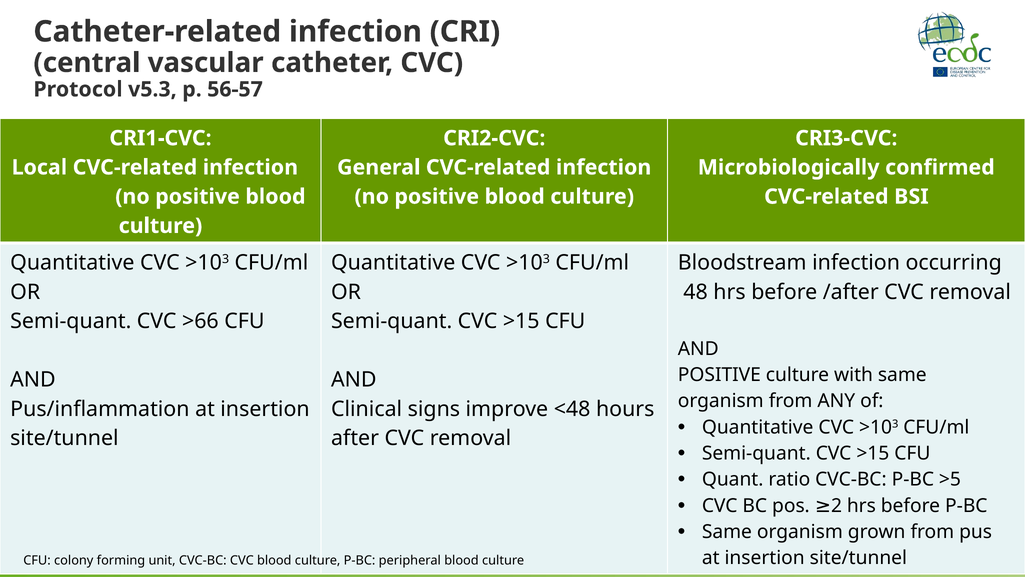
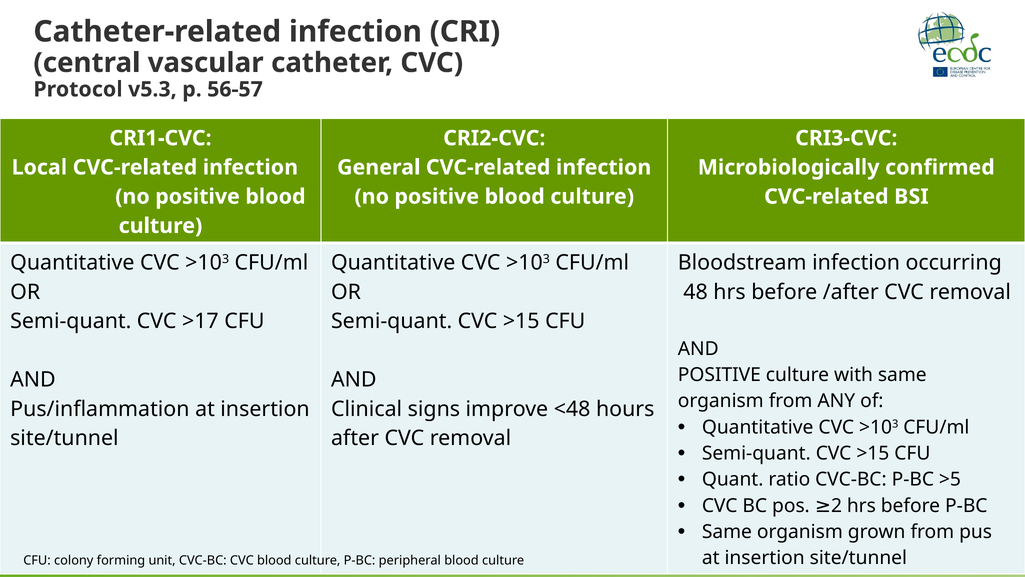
>66: >66 -> >17 (200, 321)
